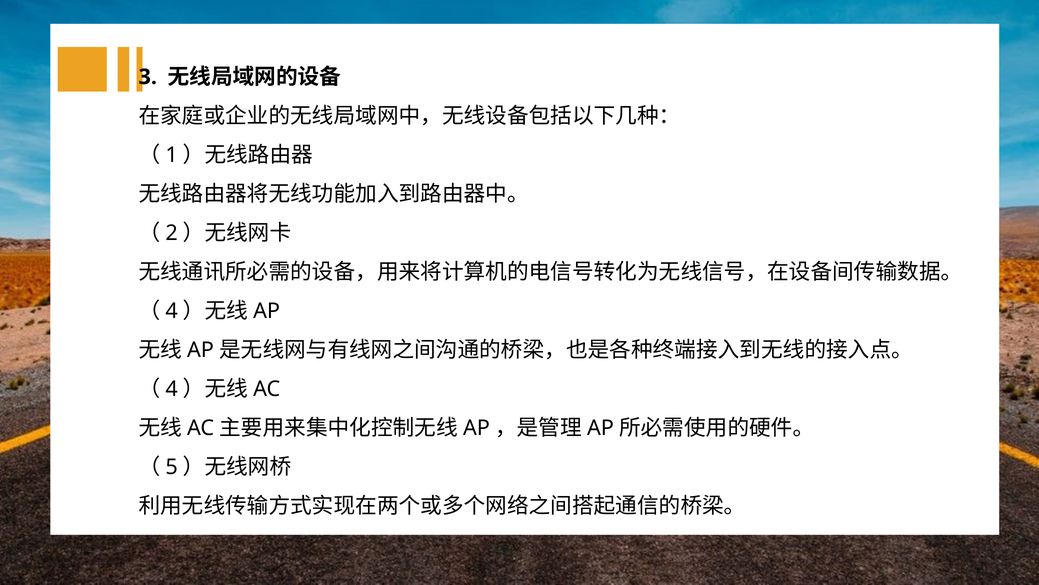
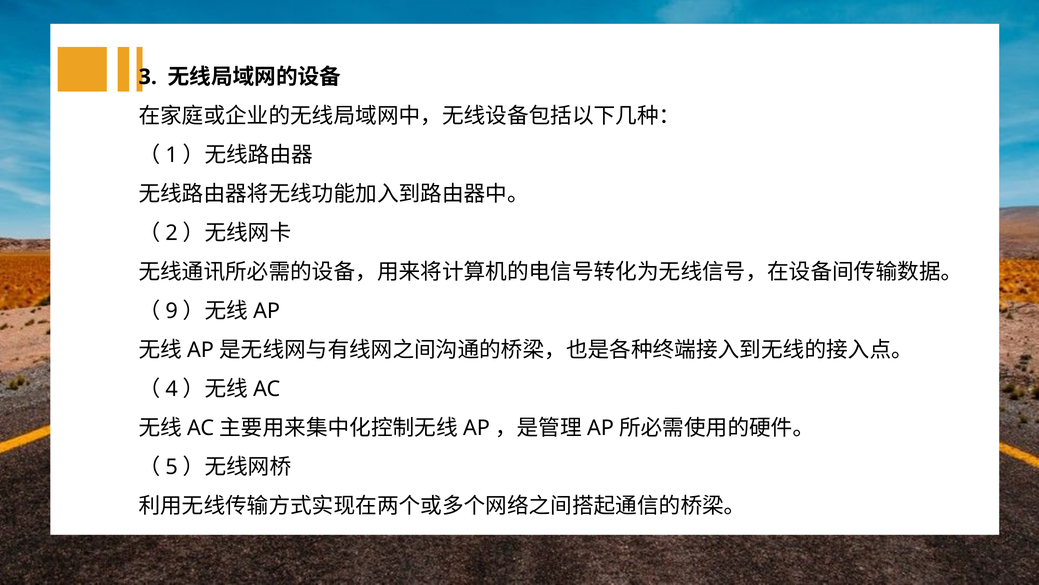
4: 4 -> 9 (172, 311)
